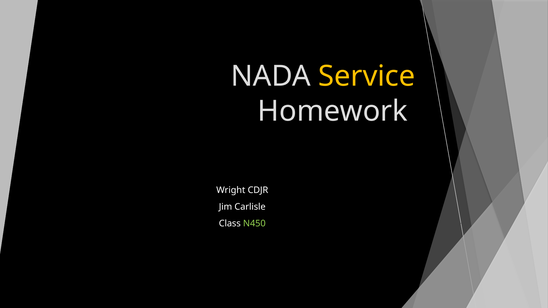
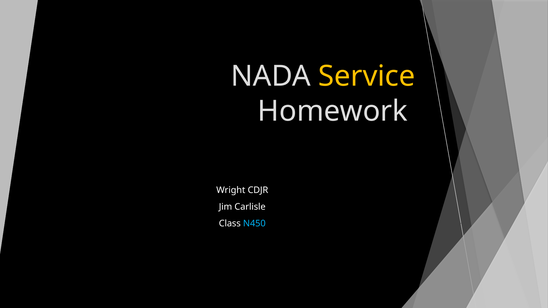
N450 colour: light green -> light blue (254, 224)
